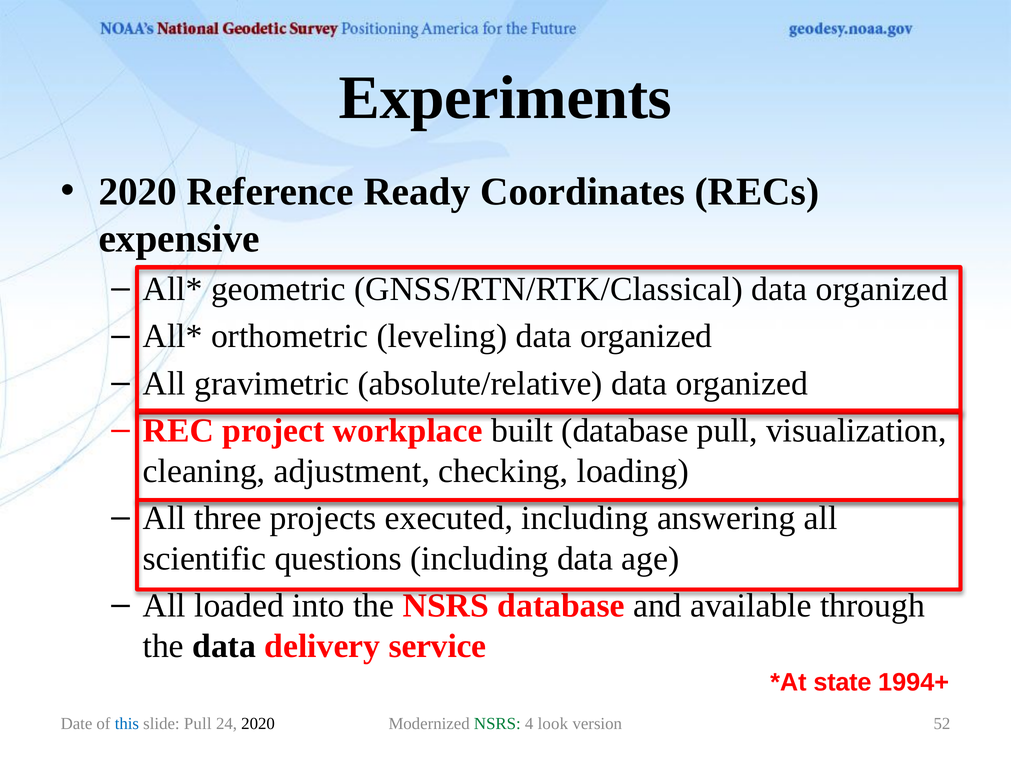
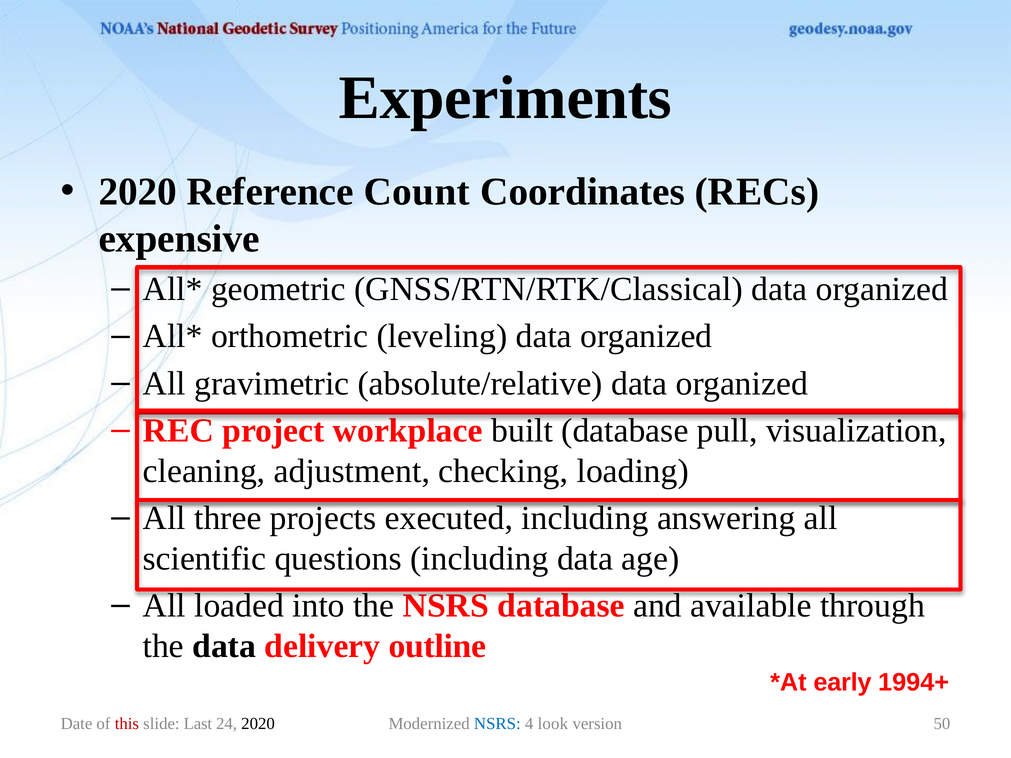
Ready: Ready -> Count (417, 192)
service: service -> outline (438, 646)
state: state -> early (842, 683)
this colour: blue -> red (127, 724)
slide Pull: Pull -> Last (198, 724)
NSRS colour: green -> blue (497, 724)
52: 52 -> 50 (942, 724)
